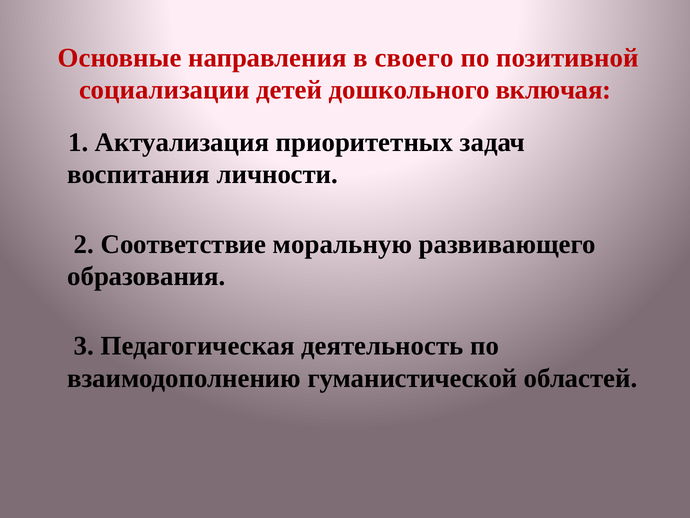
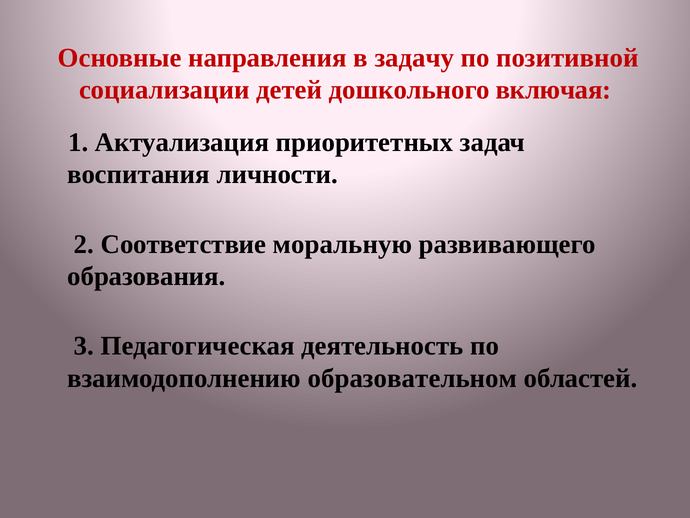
своего: своего -> задачу (414, 58)
гуманистической: гуманистической -> образовательном (412, 378)
